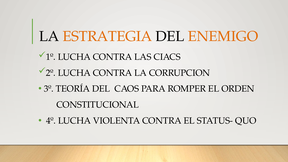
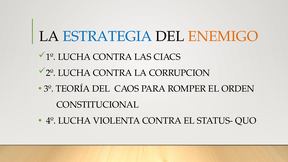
ESTRATEGIA colour: orange -> blue (107, 36)
